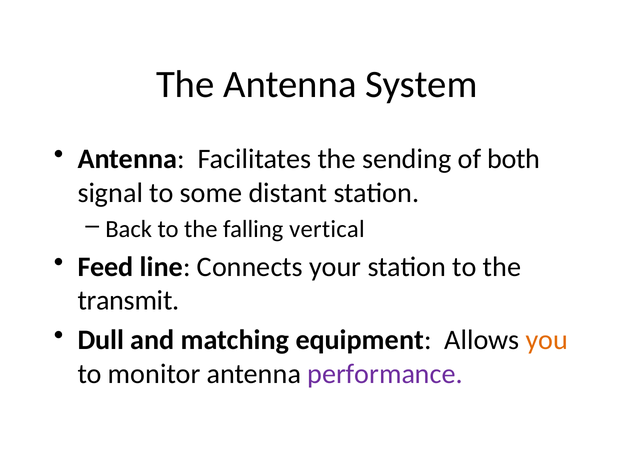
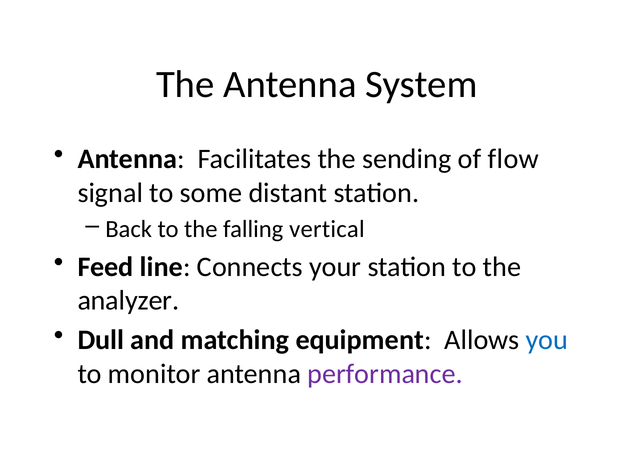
both: both -> flow (513, 159)
transmit: transmit -> analyzer (128, 301)
you colour: orange -> blue (547, 340)
